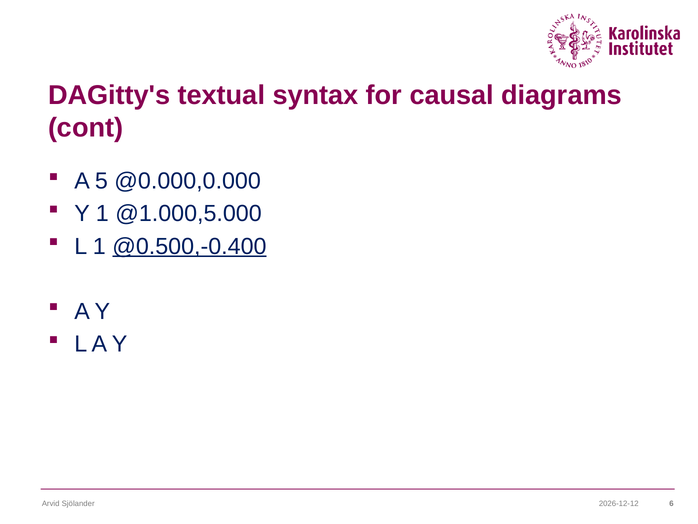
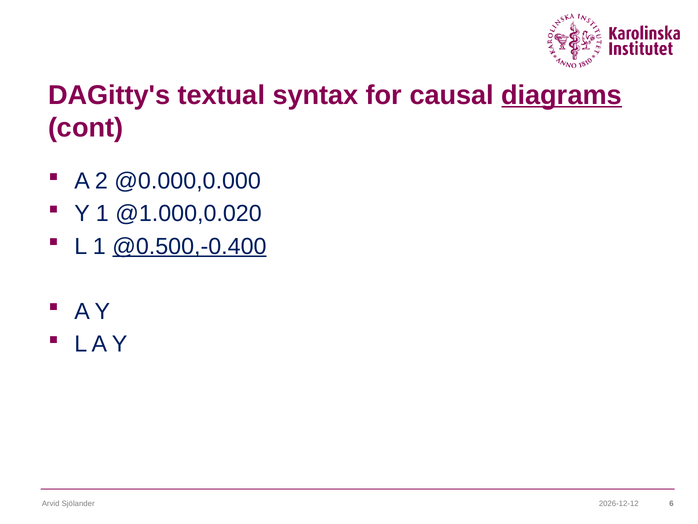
diagrams underline: none -> present (562, 95)
5: 5 -> 2 (101, 181)
@1.000,5.000: @1.000,5.000 -> @1.000,0.020 (189, 214)
